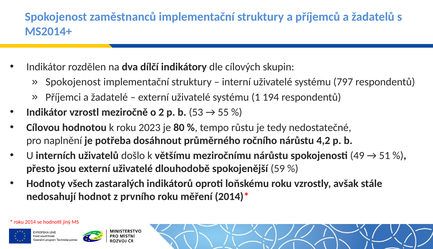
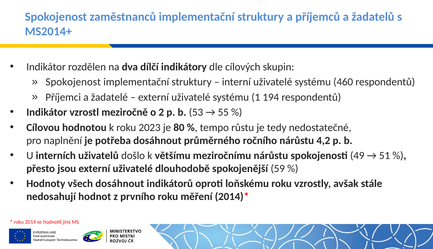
797: 797 -> 460 (343, 82)
všech zastaralých: zastaralých -> dosáhnout (120, 184)
